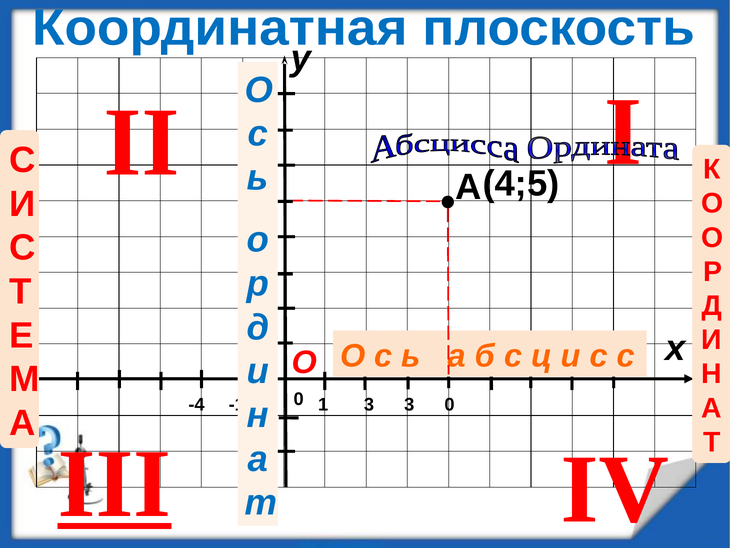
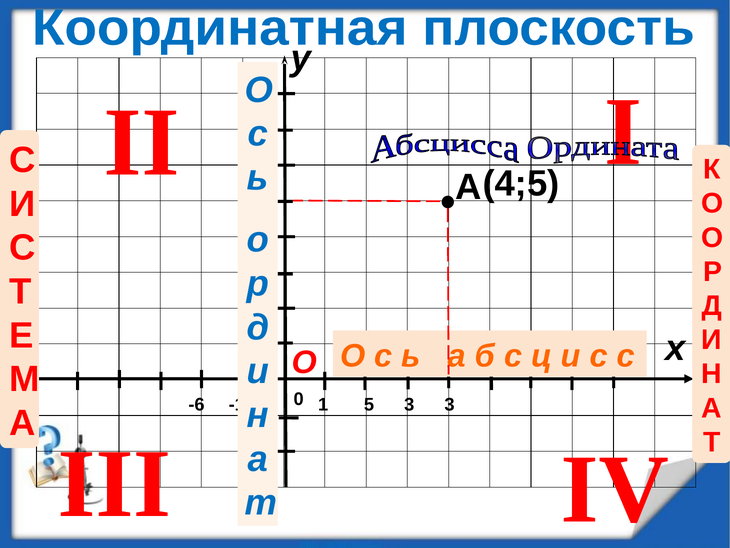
1 3: 3 -> 5 (369, 405)
3 0: 0 -> 3 (450, 405)
-4: -4 -> -6 (197, 405)
III underline: present -> none (114, 484)
